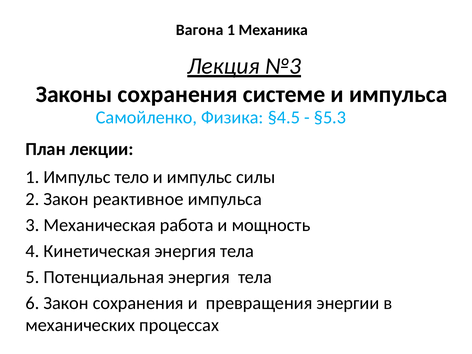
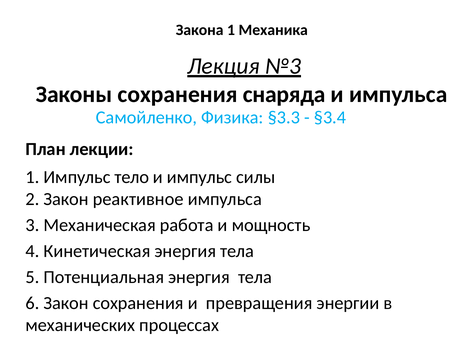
Вагона: Вагона -> Закона (200, 30)
системе: системе -> снаряда (284, 94)
§4.5: §4.5 -> §3.3 (284, 118)
§5.3: §5.3 -> §3.4 (330, 118)
